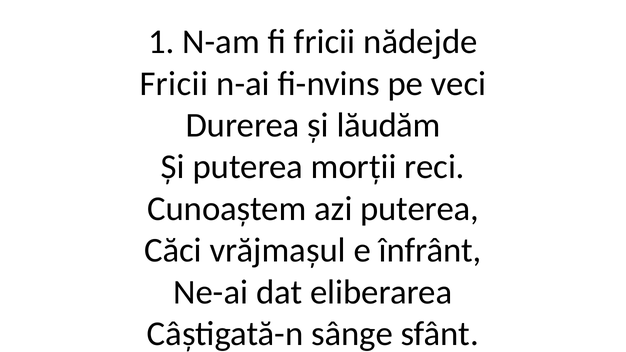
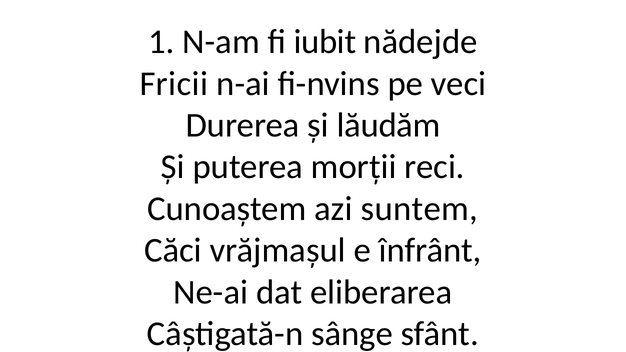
fi fricii: fricii -> iubit (325, 42)
azi puterea: puterea -> suntem (419, 209)
